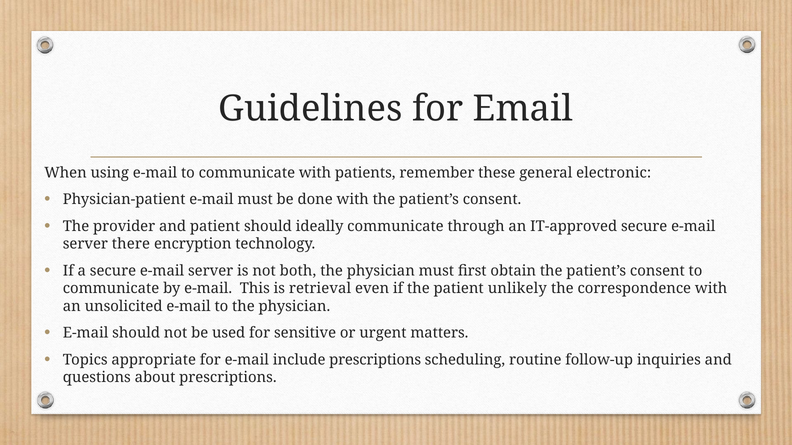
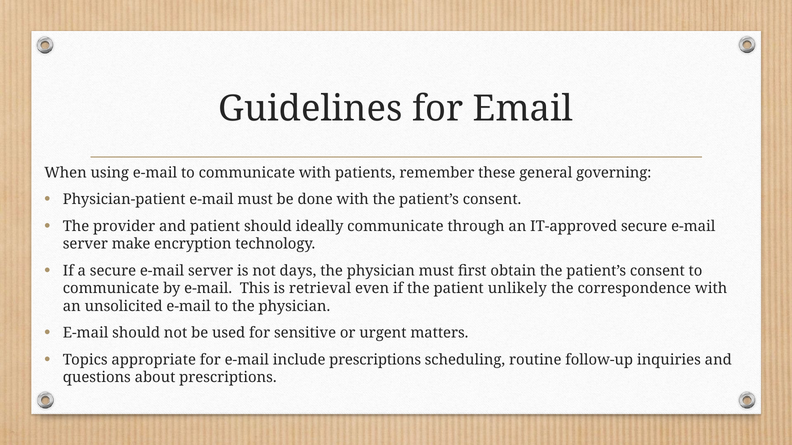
electronic: electronic -> governing (614, 173)
there: there -> make (131, 244)
both: both -> days (298, 271)
